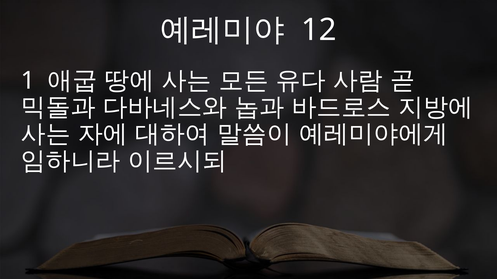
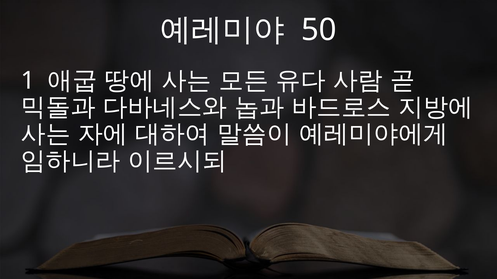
12: 12 -> 50 (319, 30)
